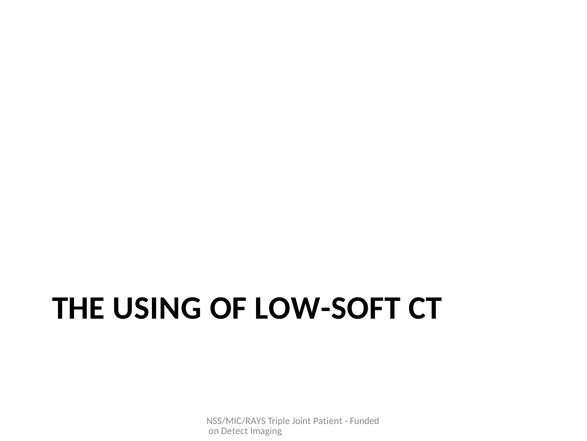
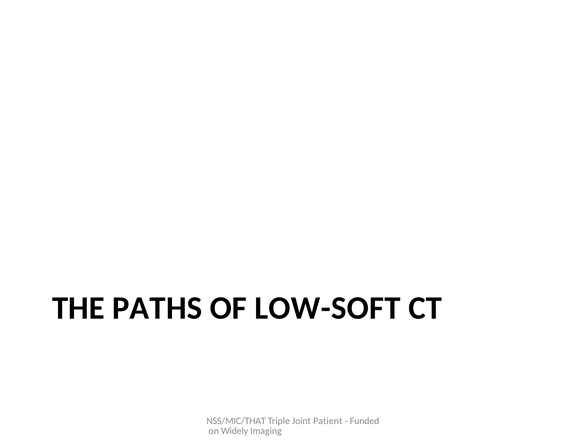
USING: USING -> PATHS (157, 308)
NSS/MIC/RAYS: NSS/MIC/RAYS -> NSS/MIC/THAT (236, 420)
Detect: Detect -> Widely (235, 430)
